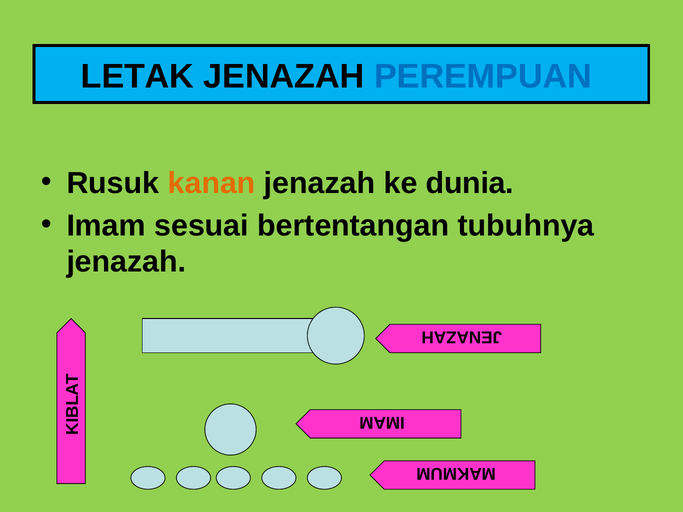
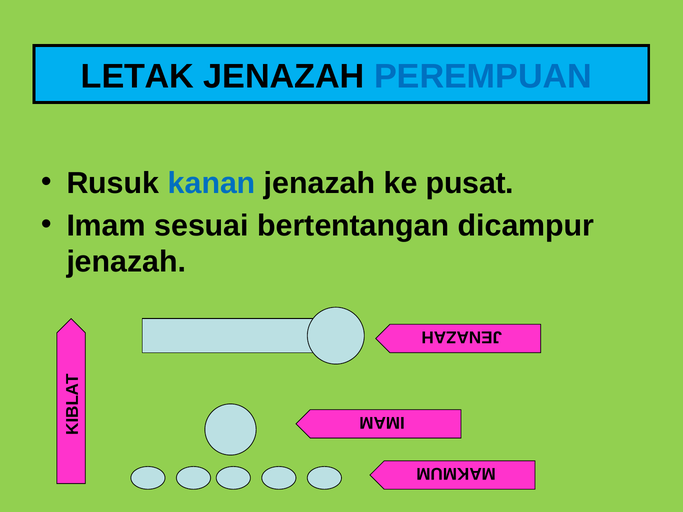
kanan colour: orange -> blue (212, 183)
dunia: dunia -> pusat (470, 183)
tubuhnya: tubuhnya -> dicampur (526, 226)
